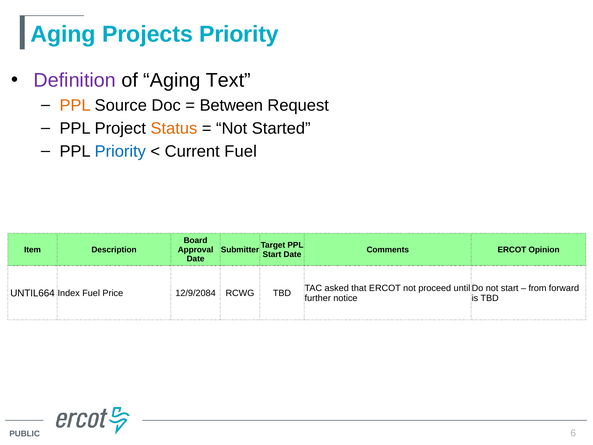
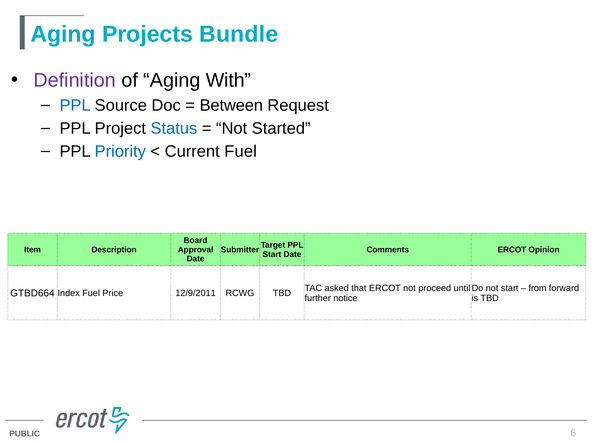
Projects Priority: Priority -> Bundle (239, 34)
Text: Text -> With (229, 80)
PPL colour: orange -> blue (75, 105)
Status colour: orange -> blue (174, 128)
UNTIL664: UNTIL664 -> GTBD664 (32, 293)
12/9/2084: 12/9/2084 -> 12/9/2011 (196, 293)
